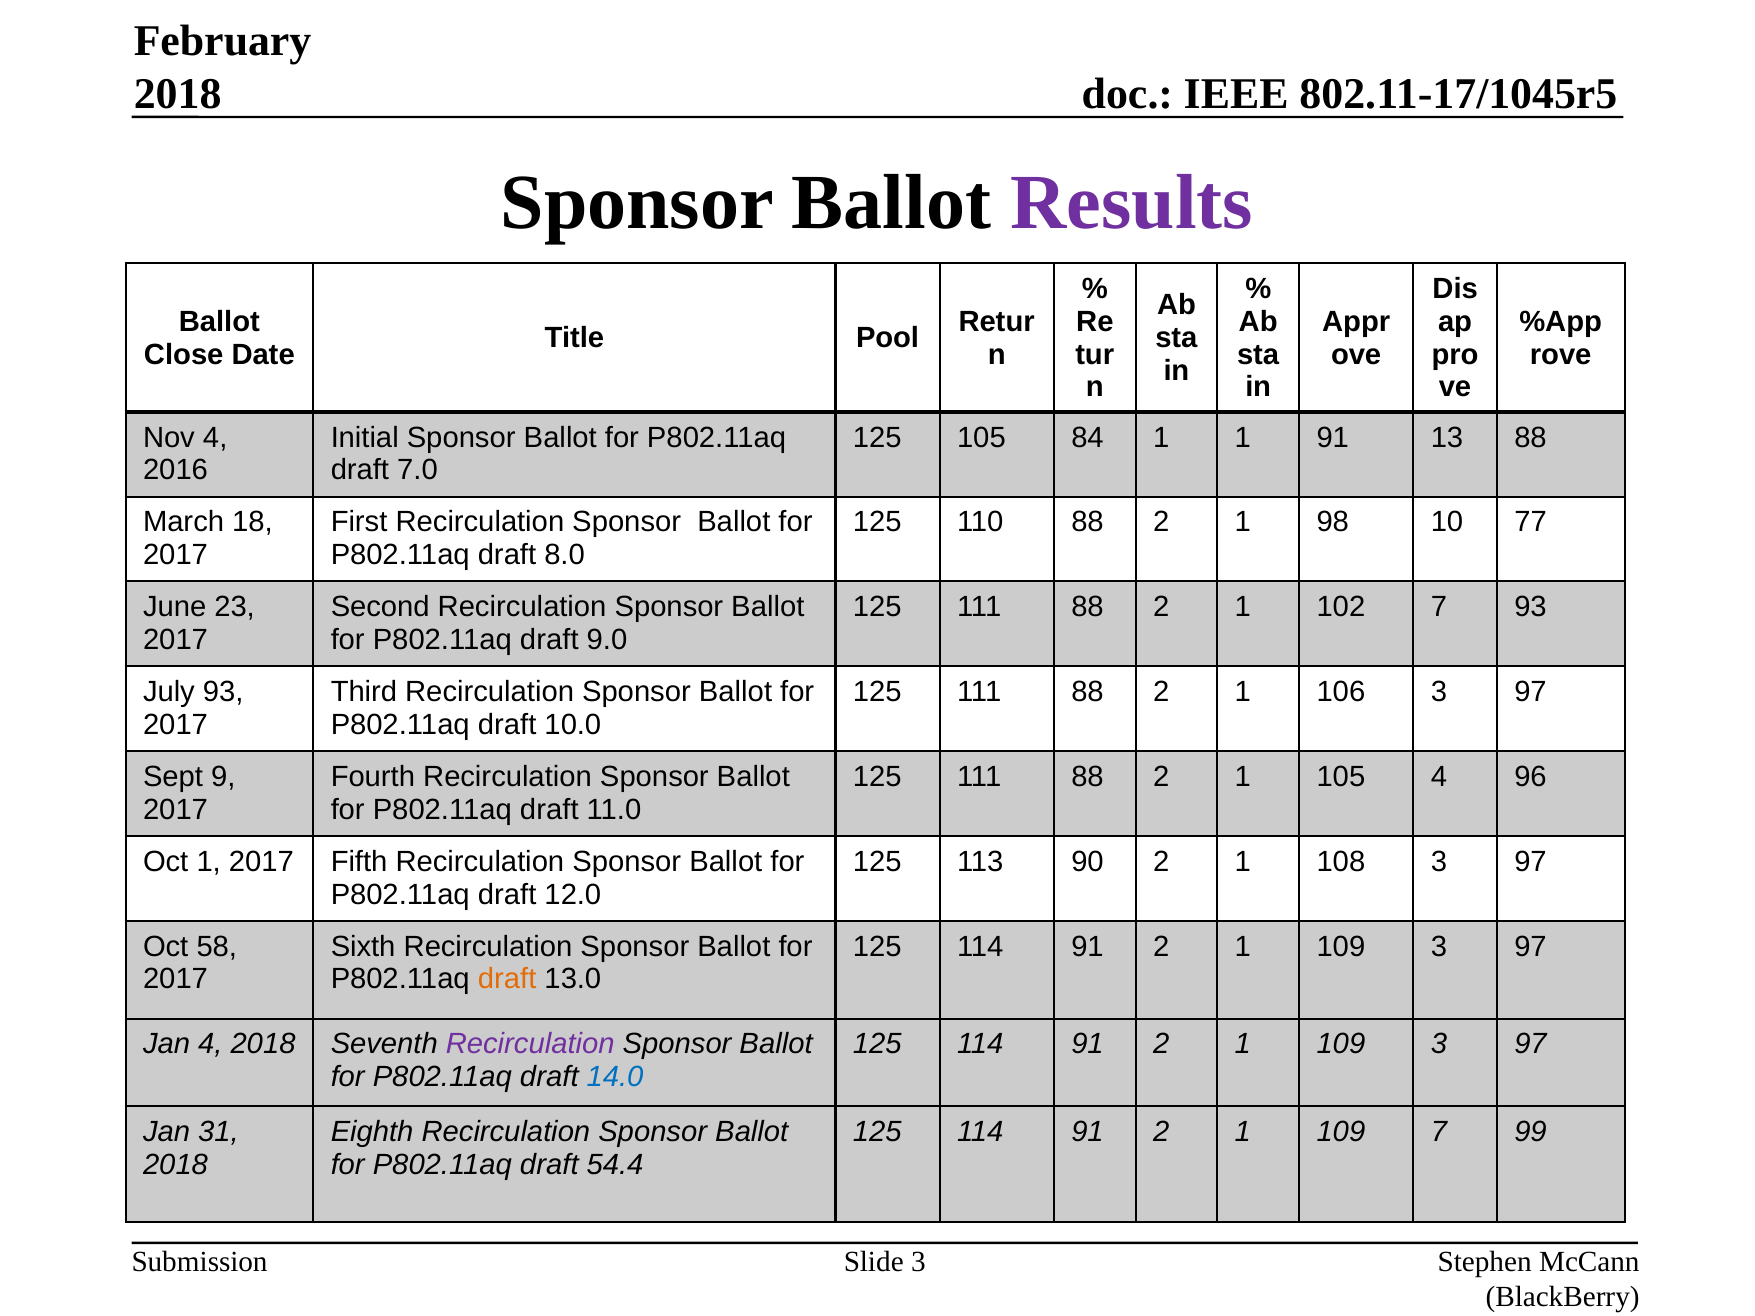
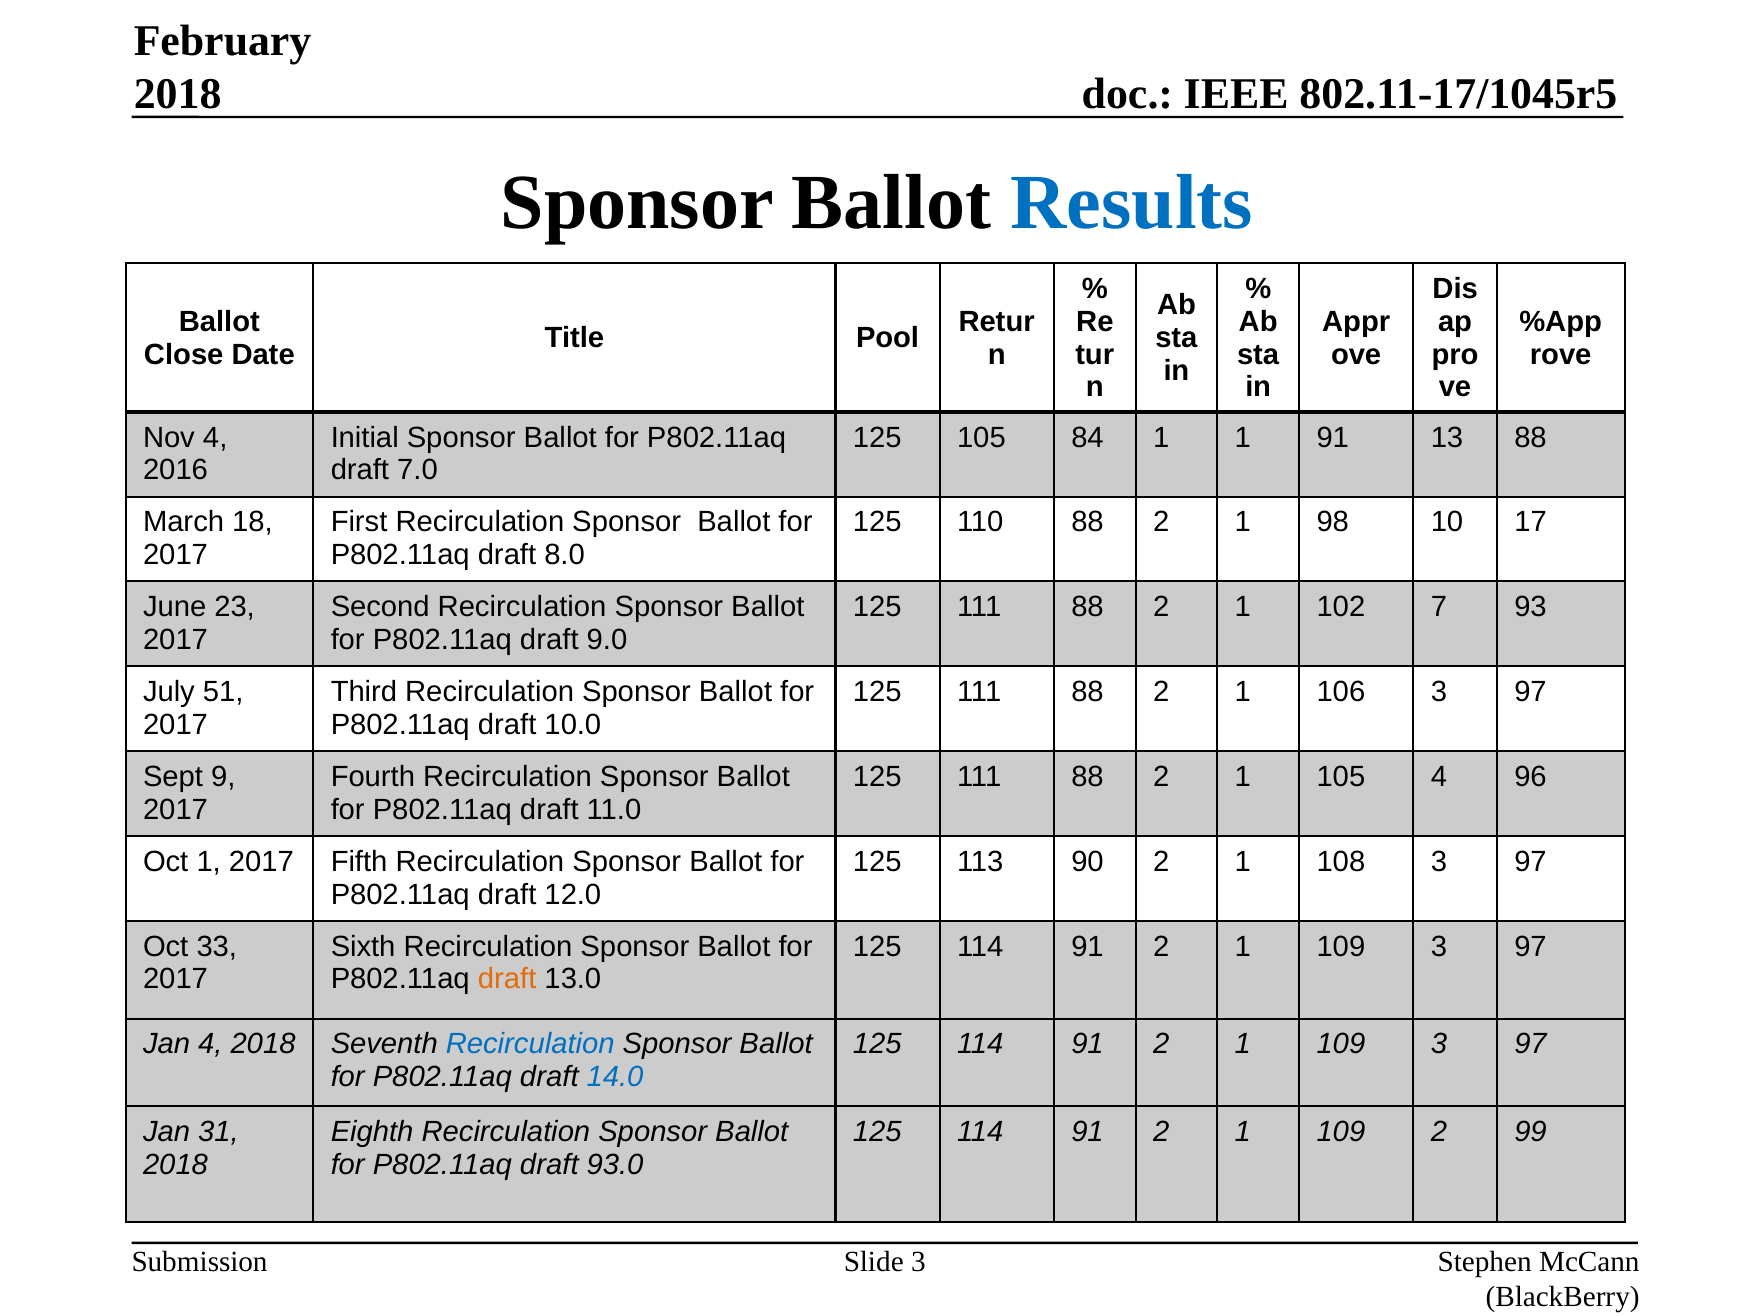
Results colour: purple -> blue (1132, 203)
77: 77 -> 17 (1531, 522)
July 93: 93 -> 51 (223, 692)
58: 58 -> 33 (217, 947)
Recirculation colour: purple -> blue (530, 1045)
109 7: 7 -> 2 (1439, 1132)
54.4: 54.4 -> 93.0 (615, 1165)
